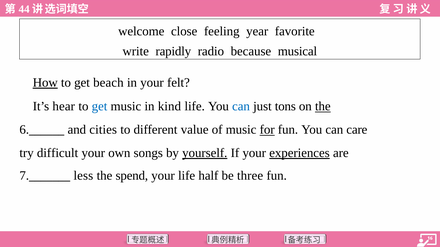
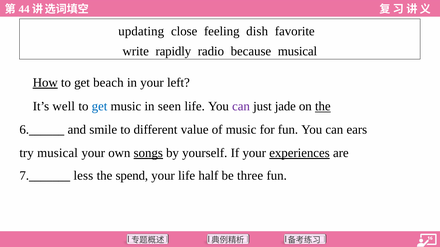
welcome: welcome -> updating (141, 31)
year: year -> dish (257, 31)
felt: felt -> left (178, 83)
hear: hear -> well (64, 107)
kind: kind -> seen (169, 107)
can colour: blue -> purple (241, 107)
tons: tons -> jade (285, 107)
cities: cities -> smile (103, 130)
for underline: present -> none (267, 130)
care: care -> ears (357, 130)
try difficult: difficult -> musical (57, 153)
songs underline: none -> present (148, 153)
yourself underline: present -> none (205, 153)
